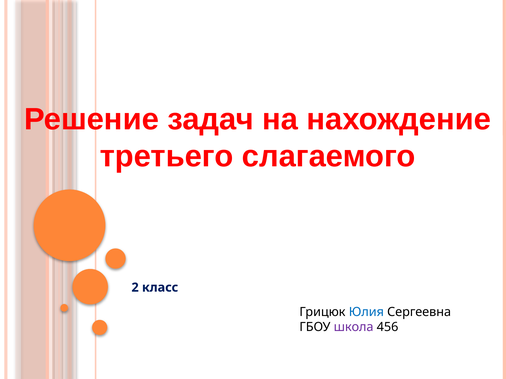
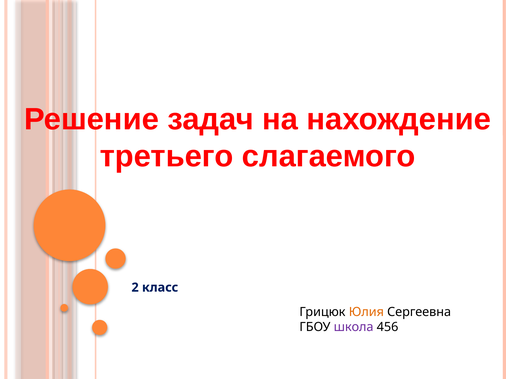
Юлия colour: blue -> orange (366, 312)
